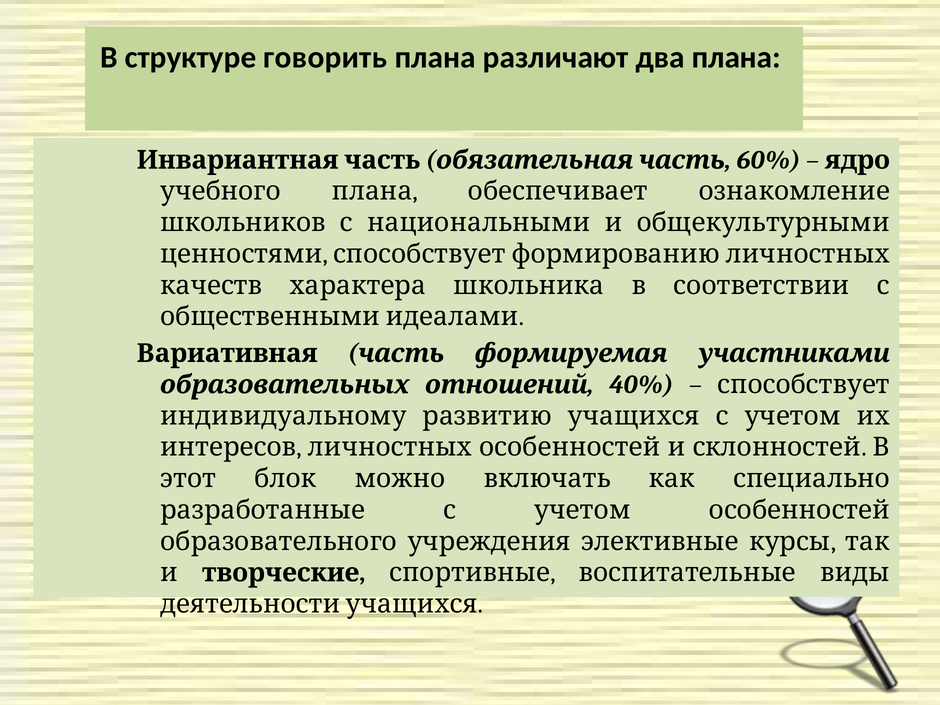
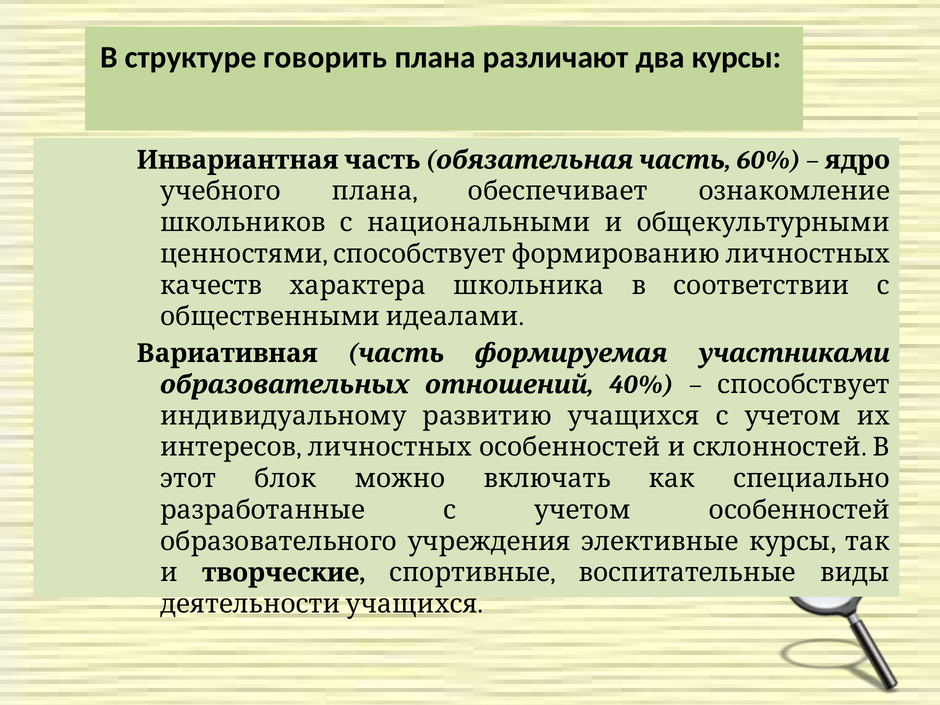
два плана: плана -> курсы (736, 57)
